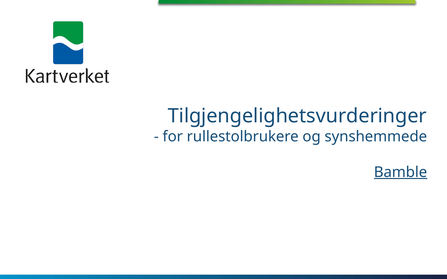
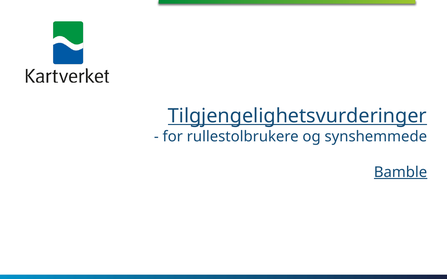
Tilgjengelighetsvurderinger underline: none -> present (297, 116)
